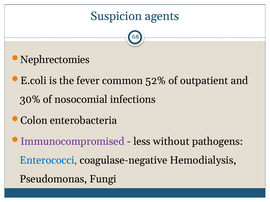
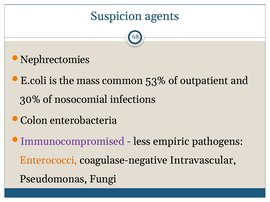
fever: fever -> mass (88, 81)
52%: 52% -> 53% (156, 81)
without: without -> empiric (171, 142)
Enterococci colour: blue -> orange (48, 161)
Hemodialysis: Hemodialysis -> Intravascular (203, 161)
